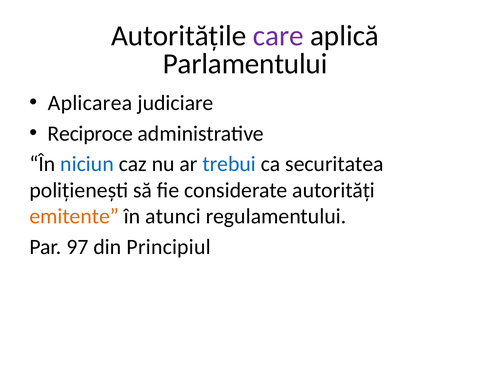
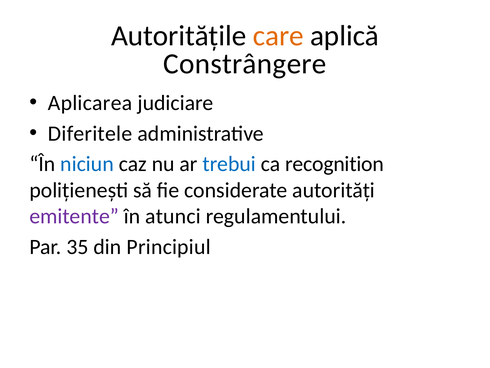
care colour: purple -> orange (278, 36)
Parlamentului: Parlamentului -> Constrângere (245, 64)
Reciproce: Reciproce -> Diferitele (90, 133)
securitatea: securitatea -> recognition (334, 164)
emitente colour: orange -> purple (74, 216)
97: 97 -> 35 (77, 247)
